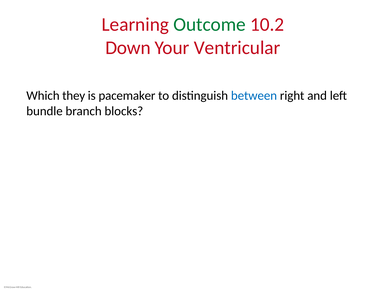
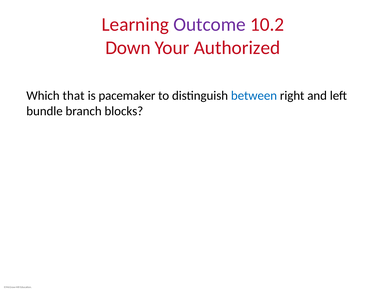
Outcome colour: green -> purple (210, 24)
Ventricular: Ventricular -> Authorized (237, 48)
they: they -> that (74, 95)
